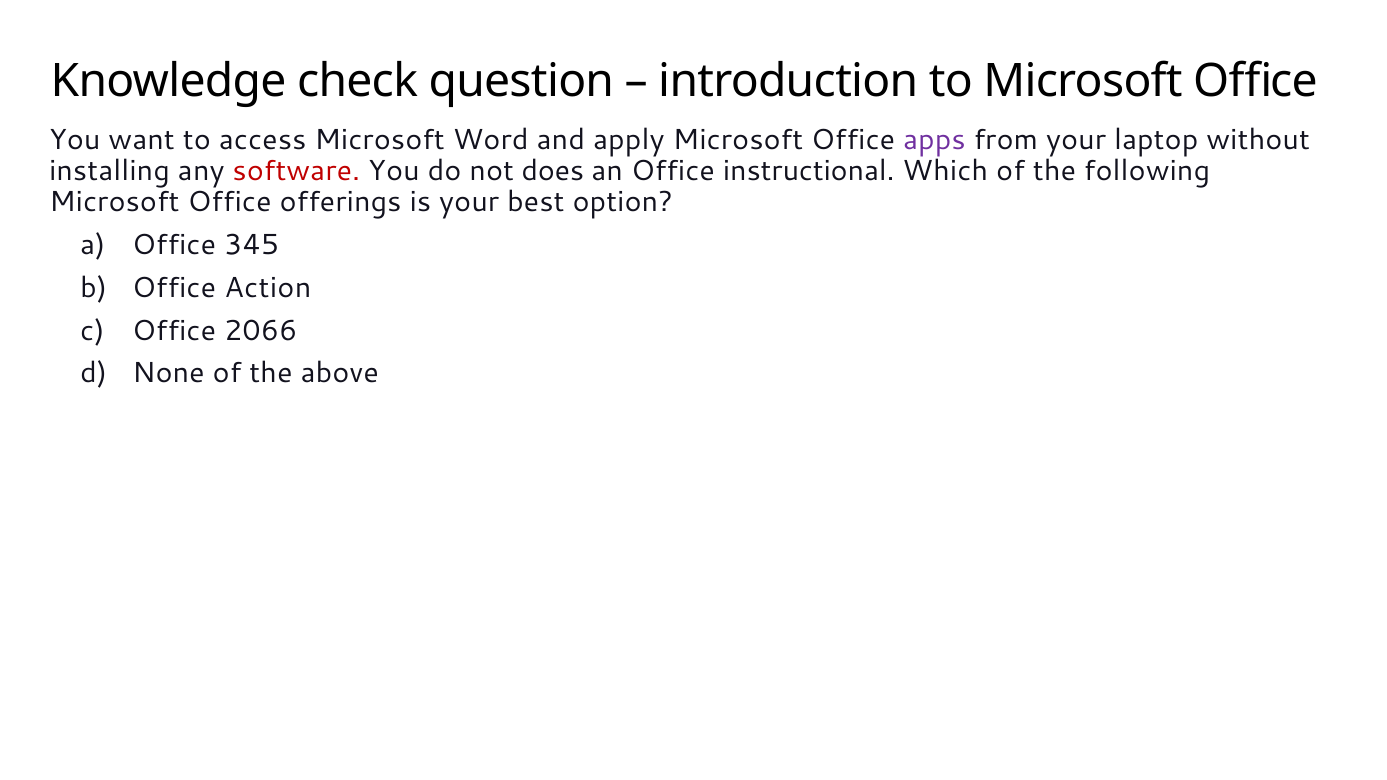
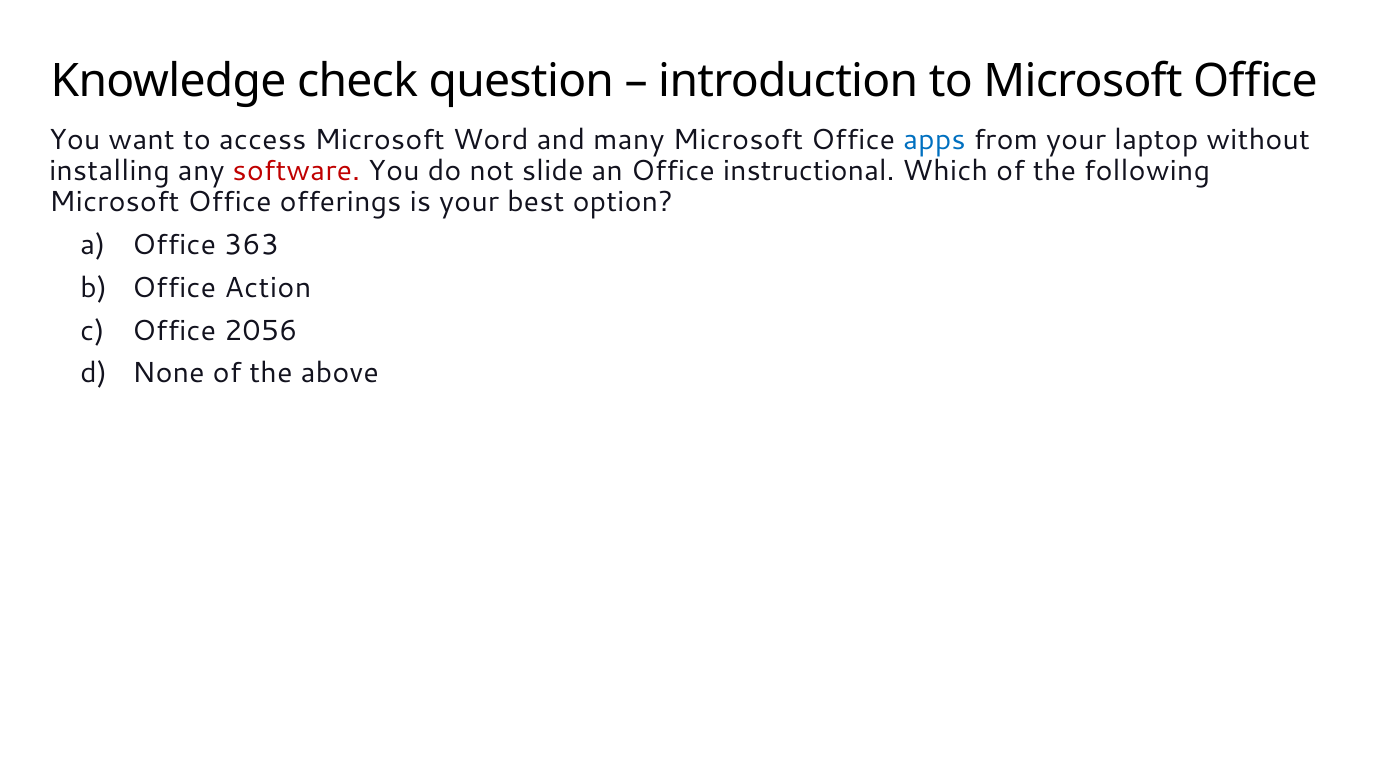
apply: apply -> many (629, 140)
apps colour: purple -> blue (934, 140)
does: does -> slide (553, 171)
345: 345 -> 363 (252, 245)
2066: 2066 -> 2056 (261, 331)
